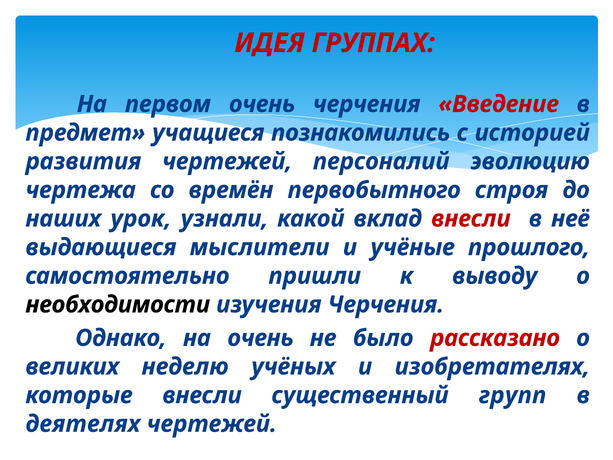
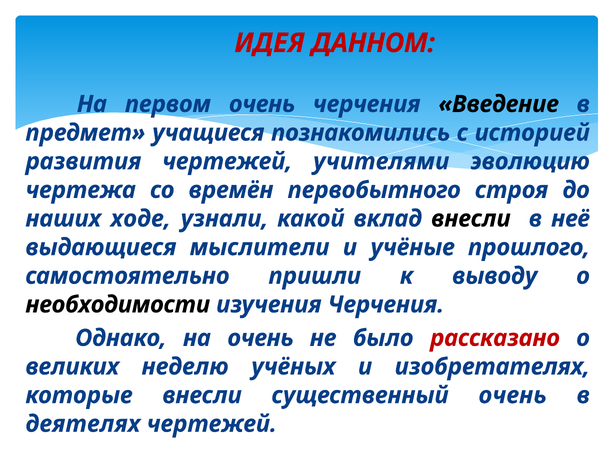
ГРУППАХ: ГРУППАХ -> ДАННОМ (373, 43)
Введение colour: red -> black (499, 104)
персоналий: персоналий -> учителями (381, 161)
урок: урок -> ходе (141, 219)
внесли colour: red -> black (471, 219)
существенный групп: групп -> очень (513, 395)
